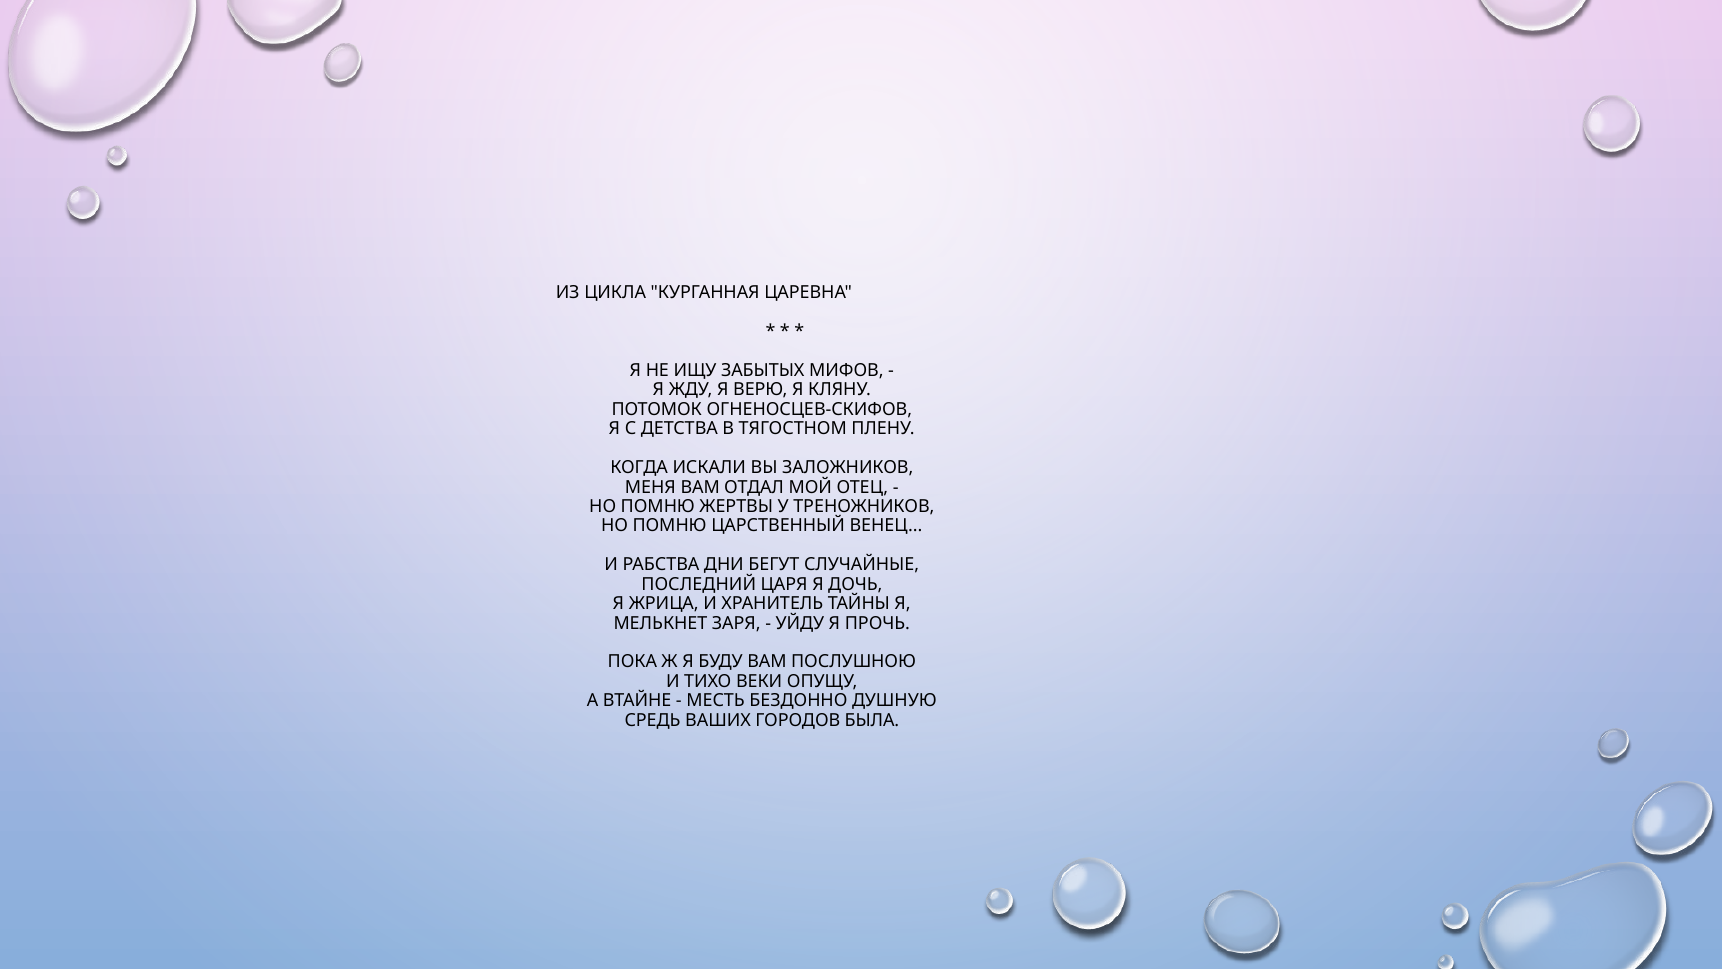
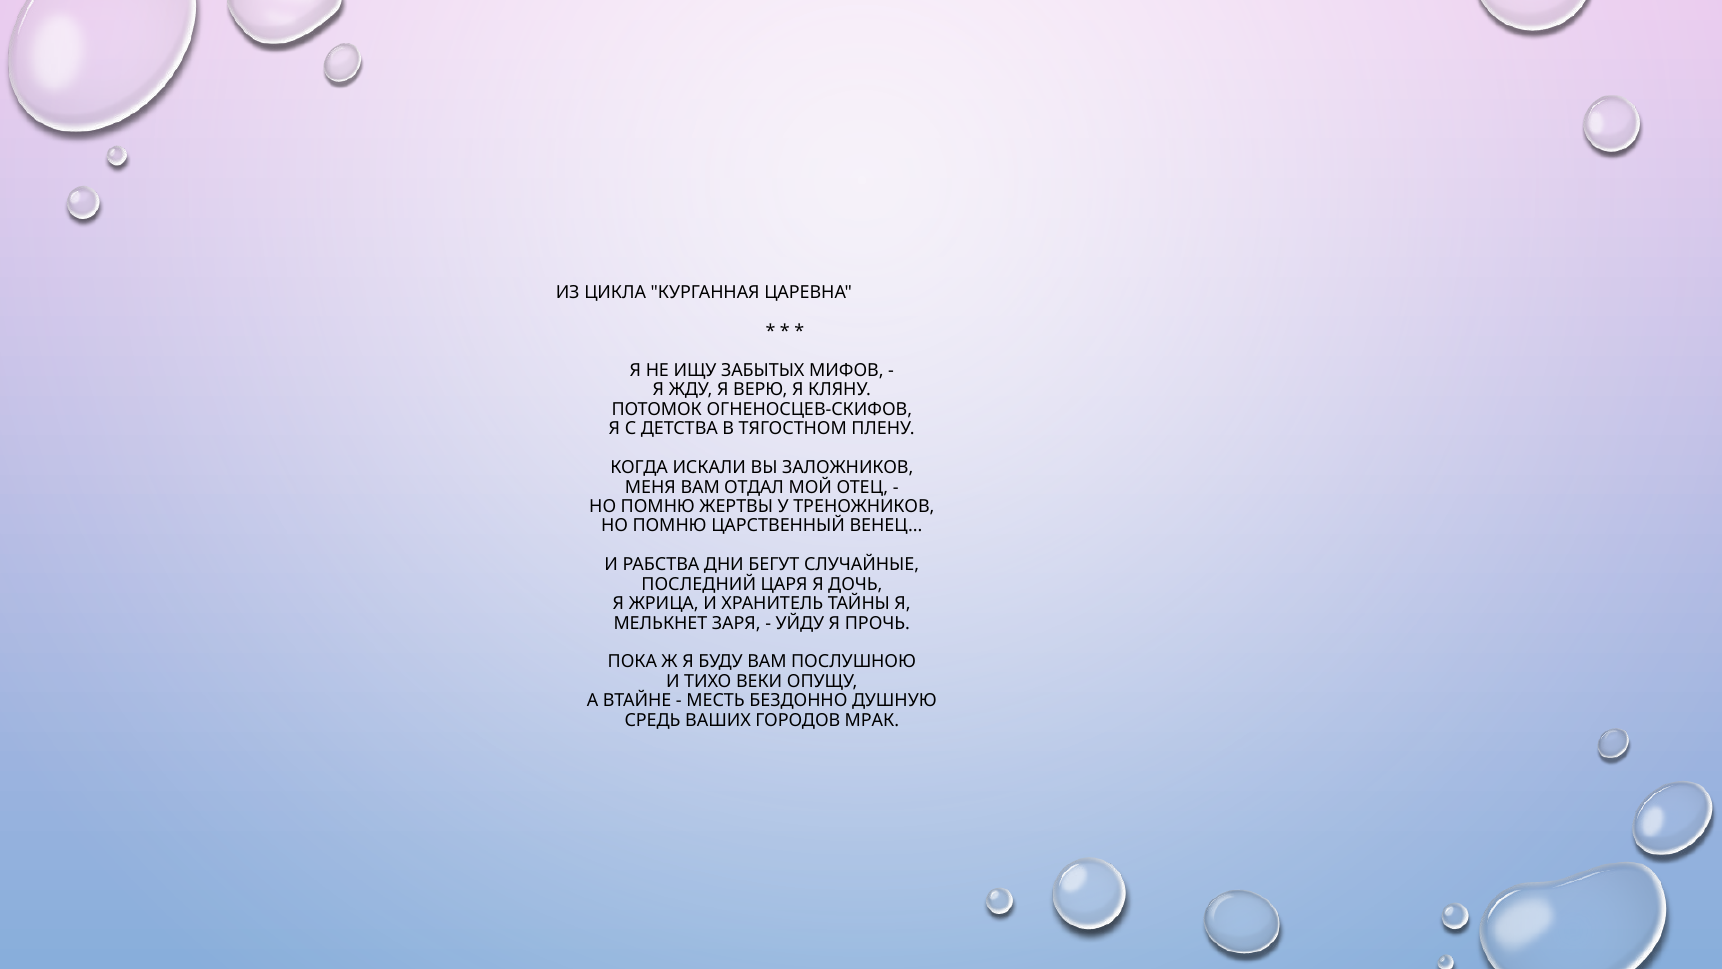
БЫЛА: БЫЛА -> МРАК (872, 720)
